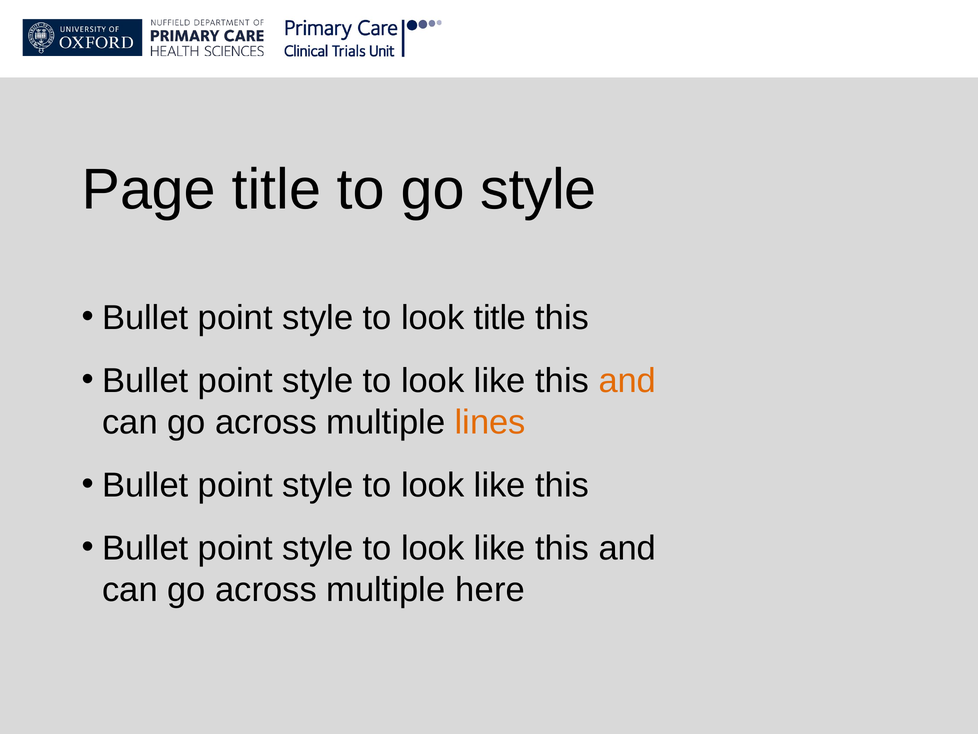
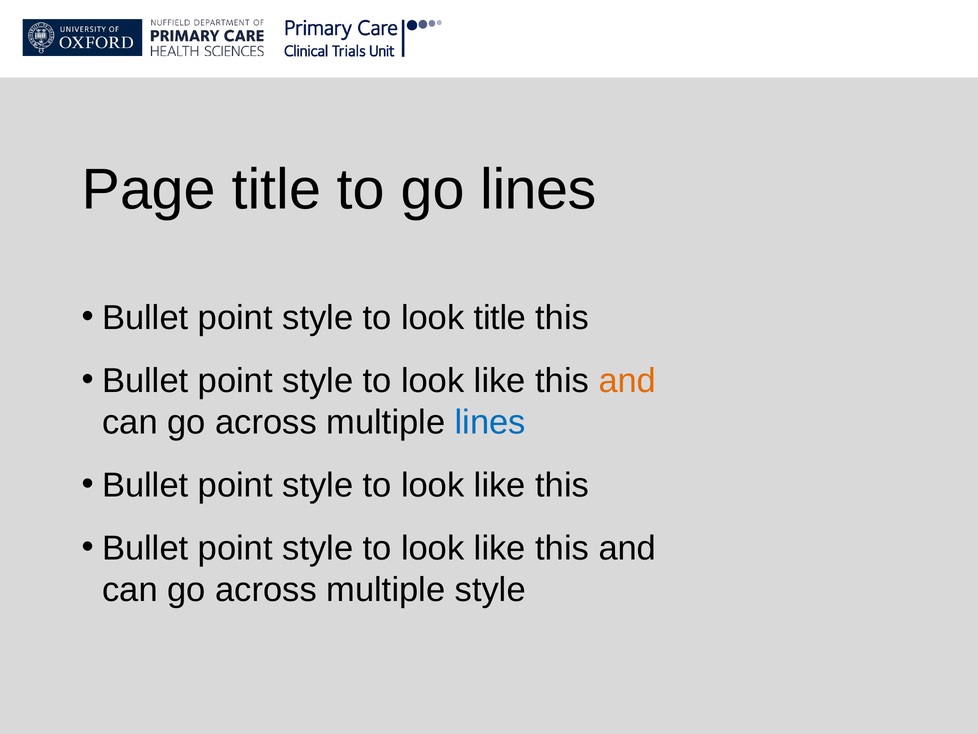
go style: style -> lines (538, 190)
lines colour: orange -> blue (490, 422)
multiple here: here -> style (490, 590)
